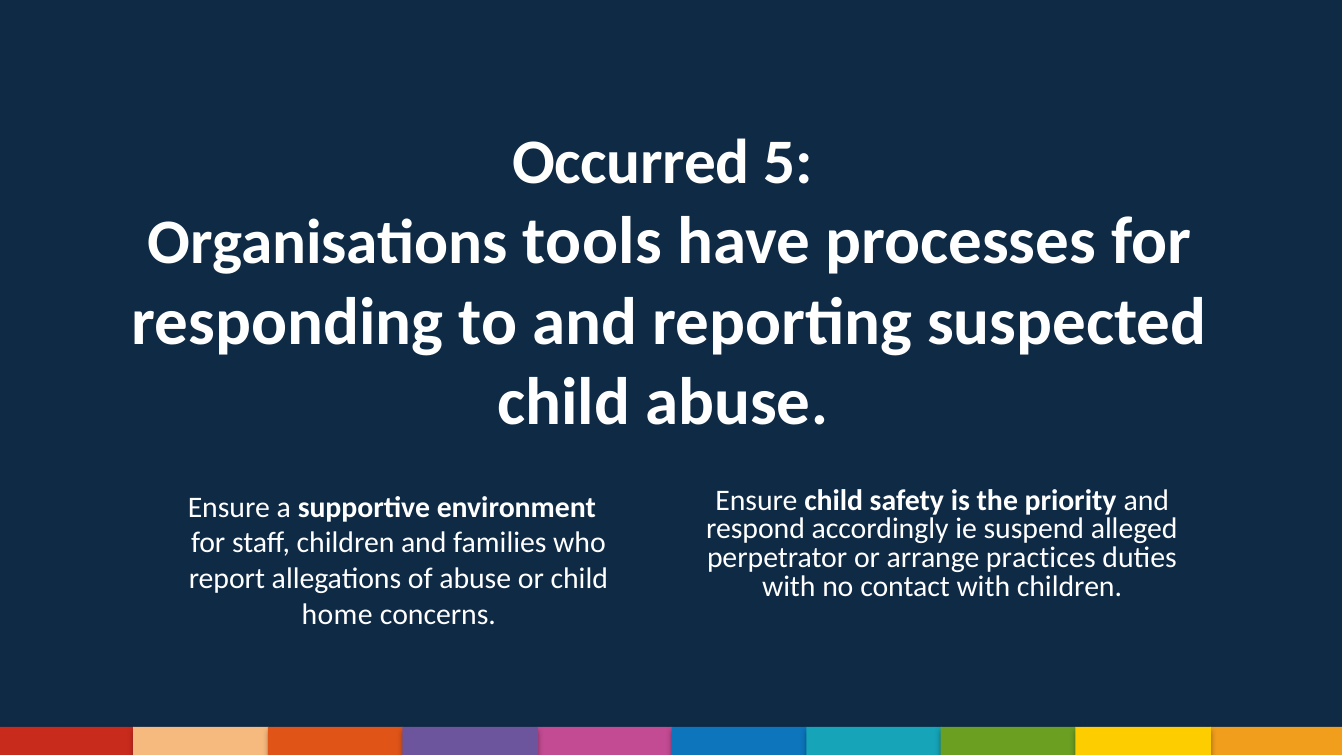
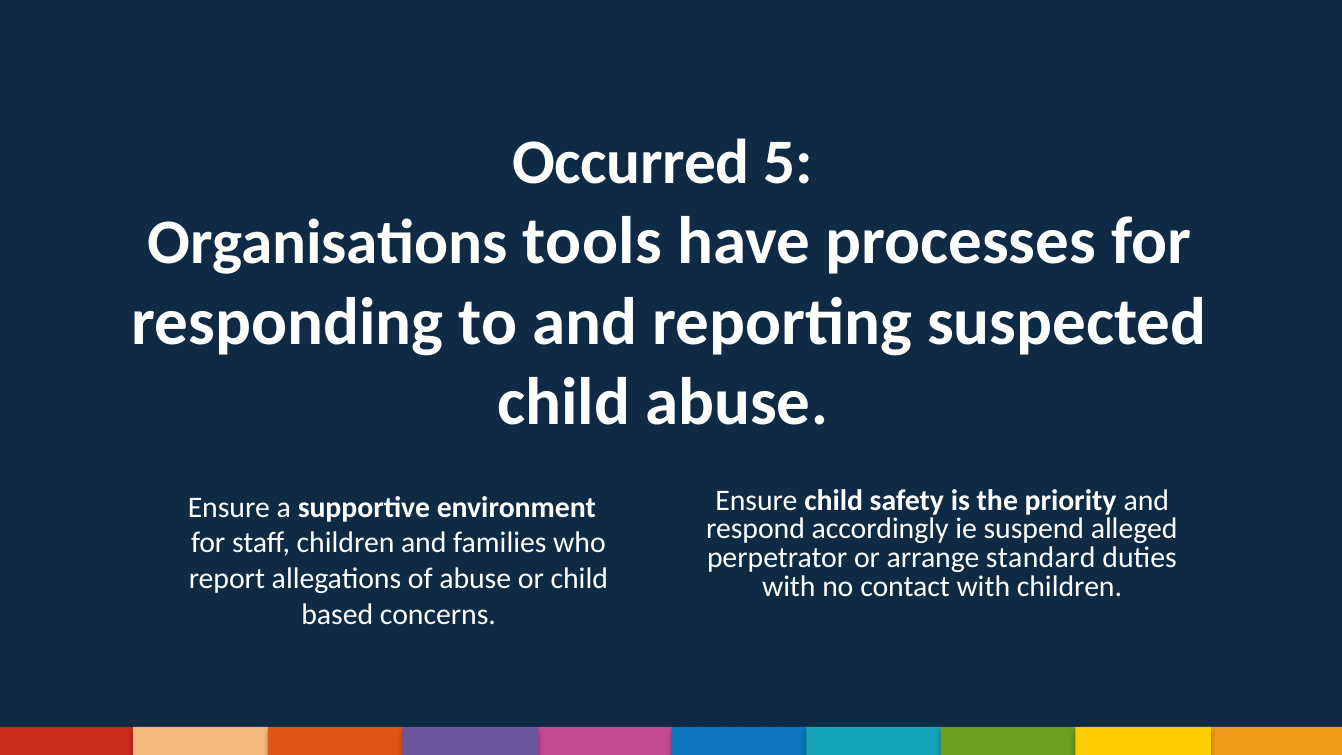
practices: practices -> standard (1041, 558)
home: home -> based (337, 615)
